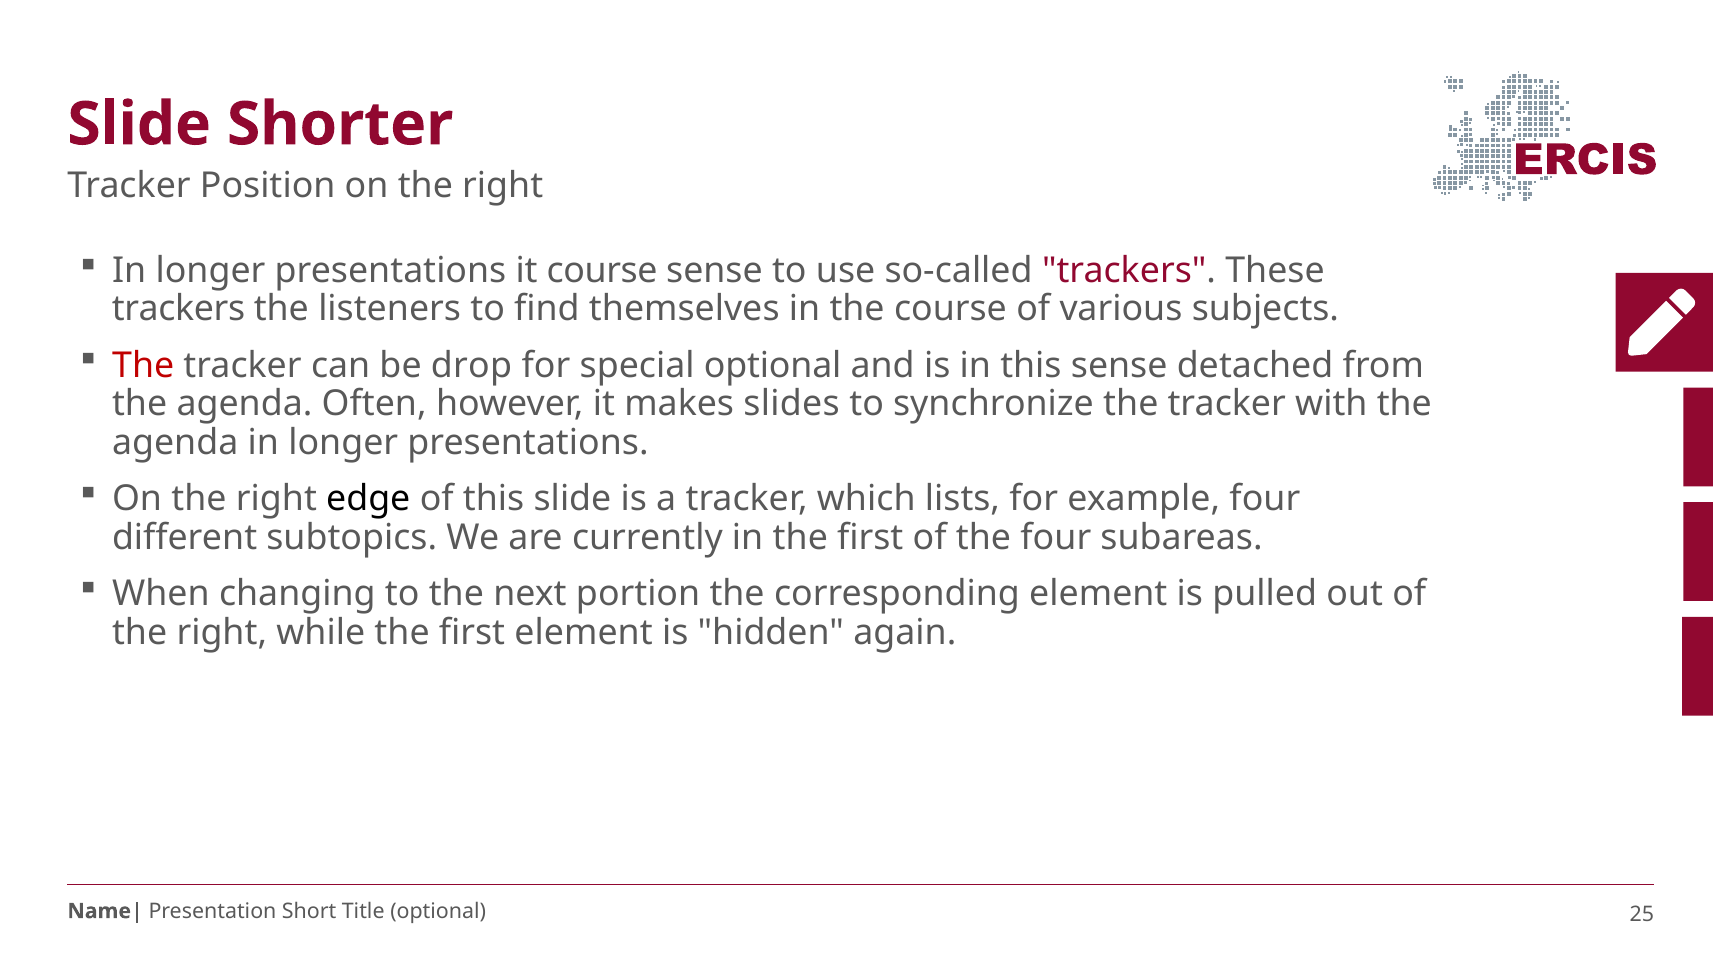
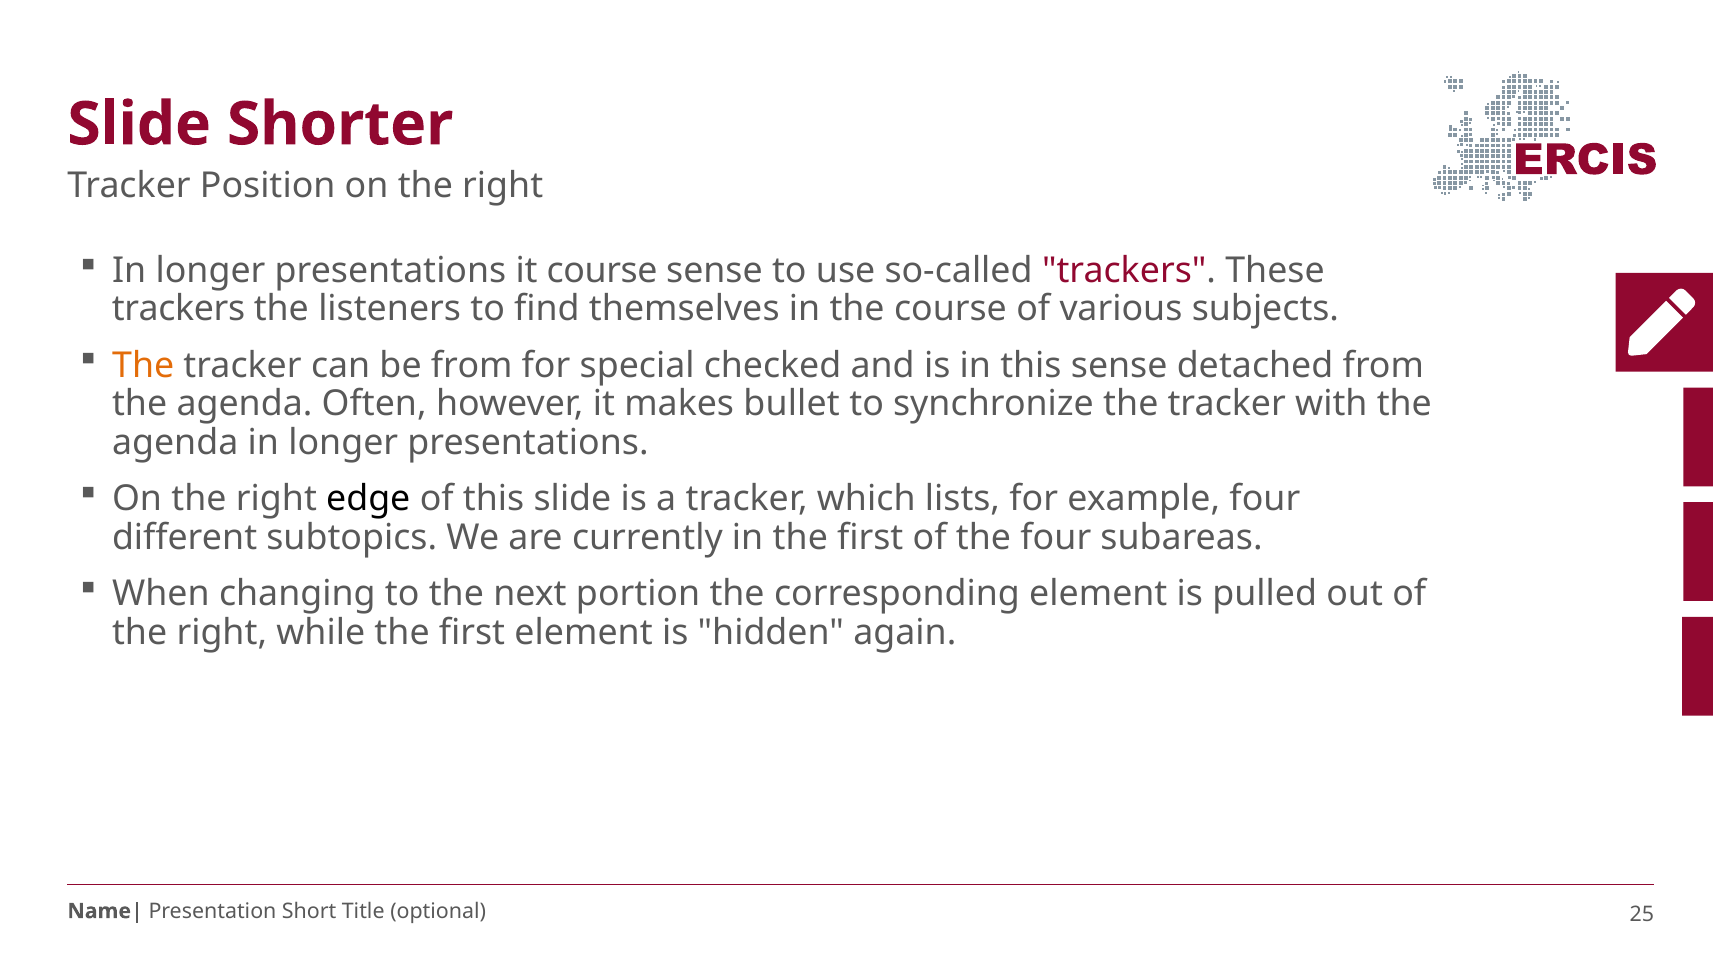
The colour: red -> orange (143, 365)
be drop: drop -> from (472, 365)
special optional: optional -> checked (773, 365)
slides: slides -> bullet (792, 404)
